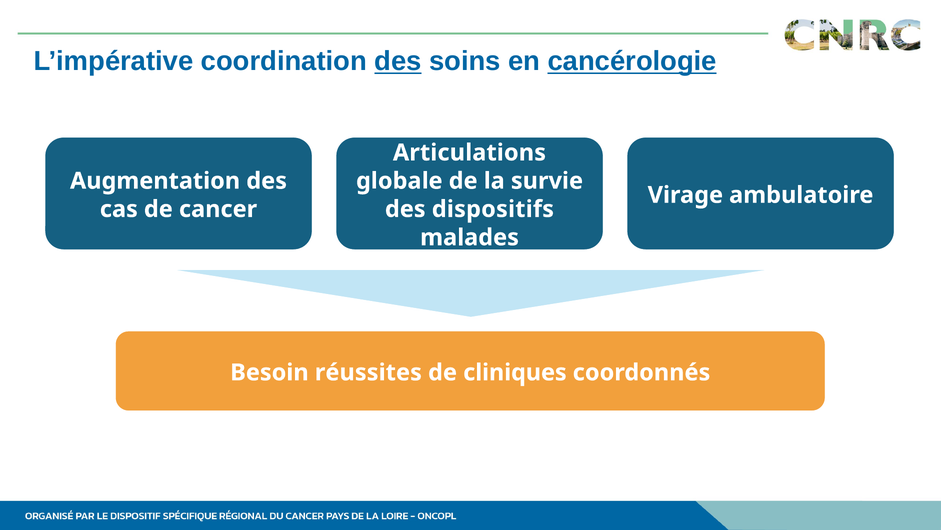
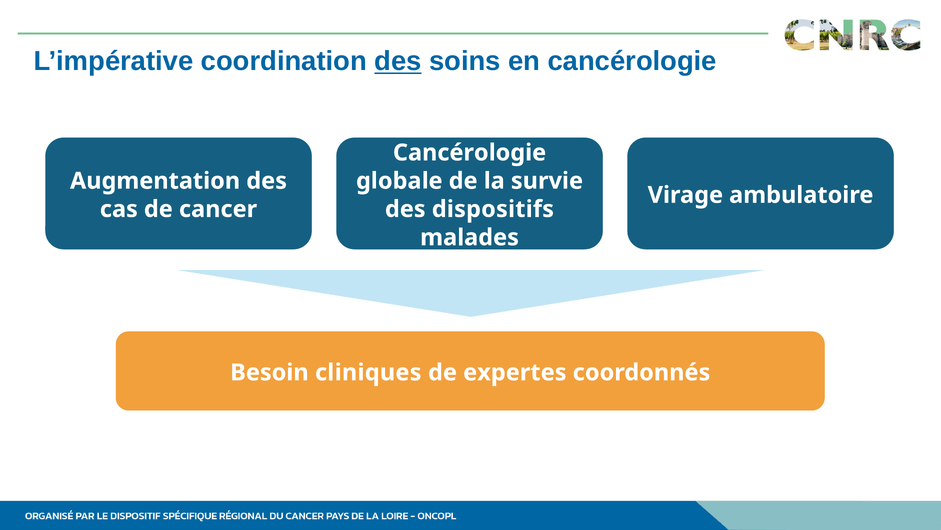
cancérologie underline: present -> none (632, 61)
Articulations: Articulations -> Cancérologie (470, 152)
réussites: réussites -> cliniques (368, 372)
cliniques: cliniques -> expertes (515, 372)
